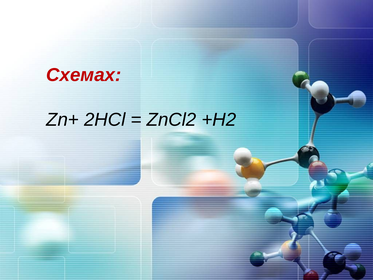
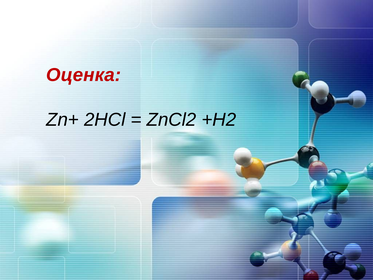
Схемах: Схемах -> Оценка (84, 75)
